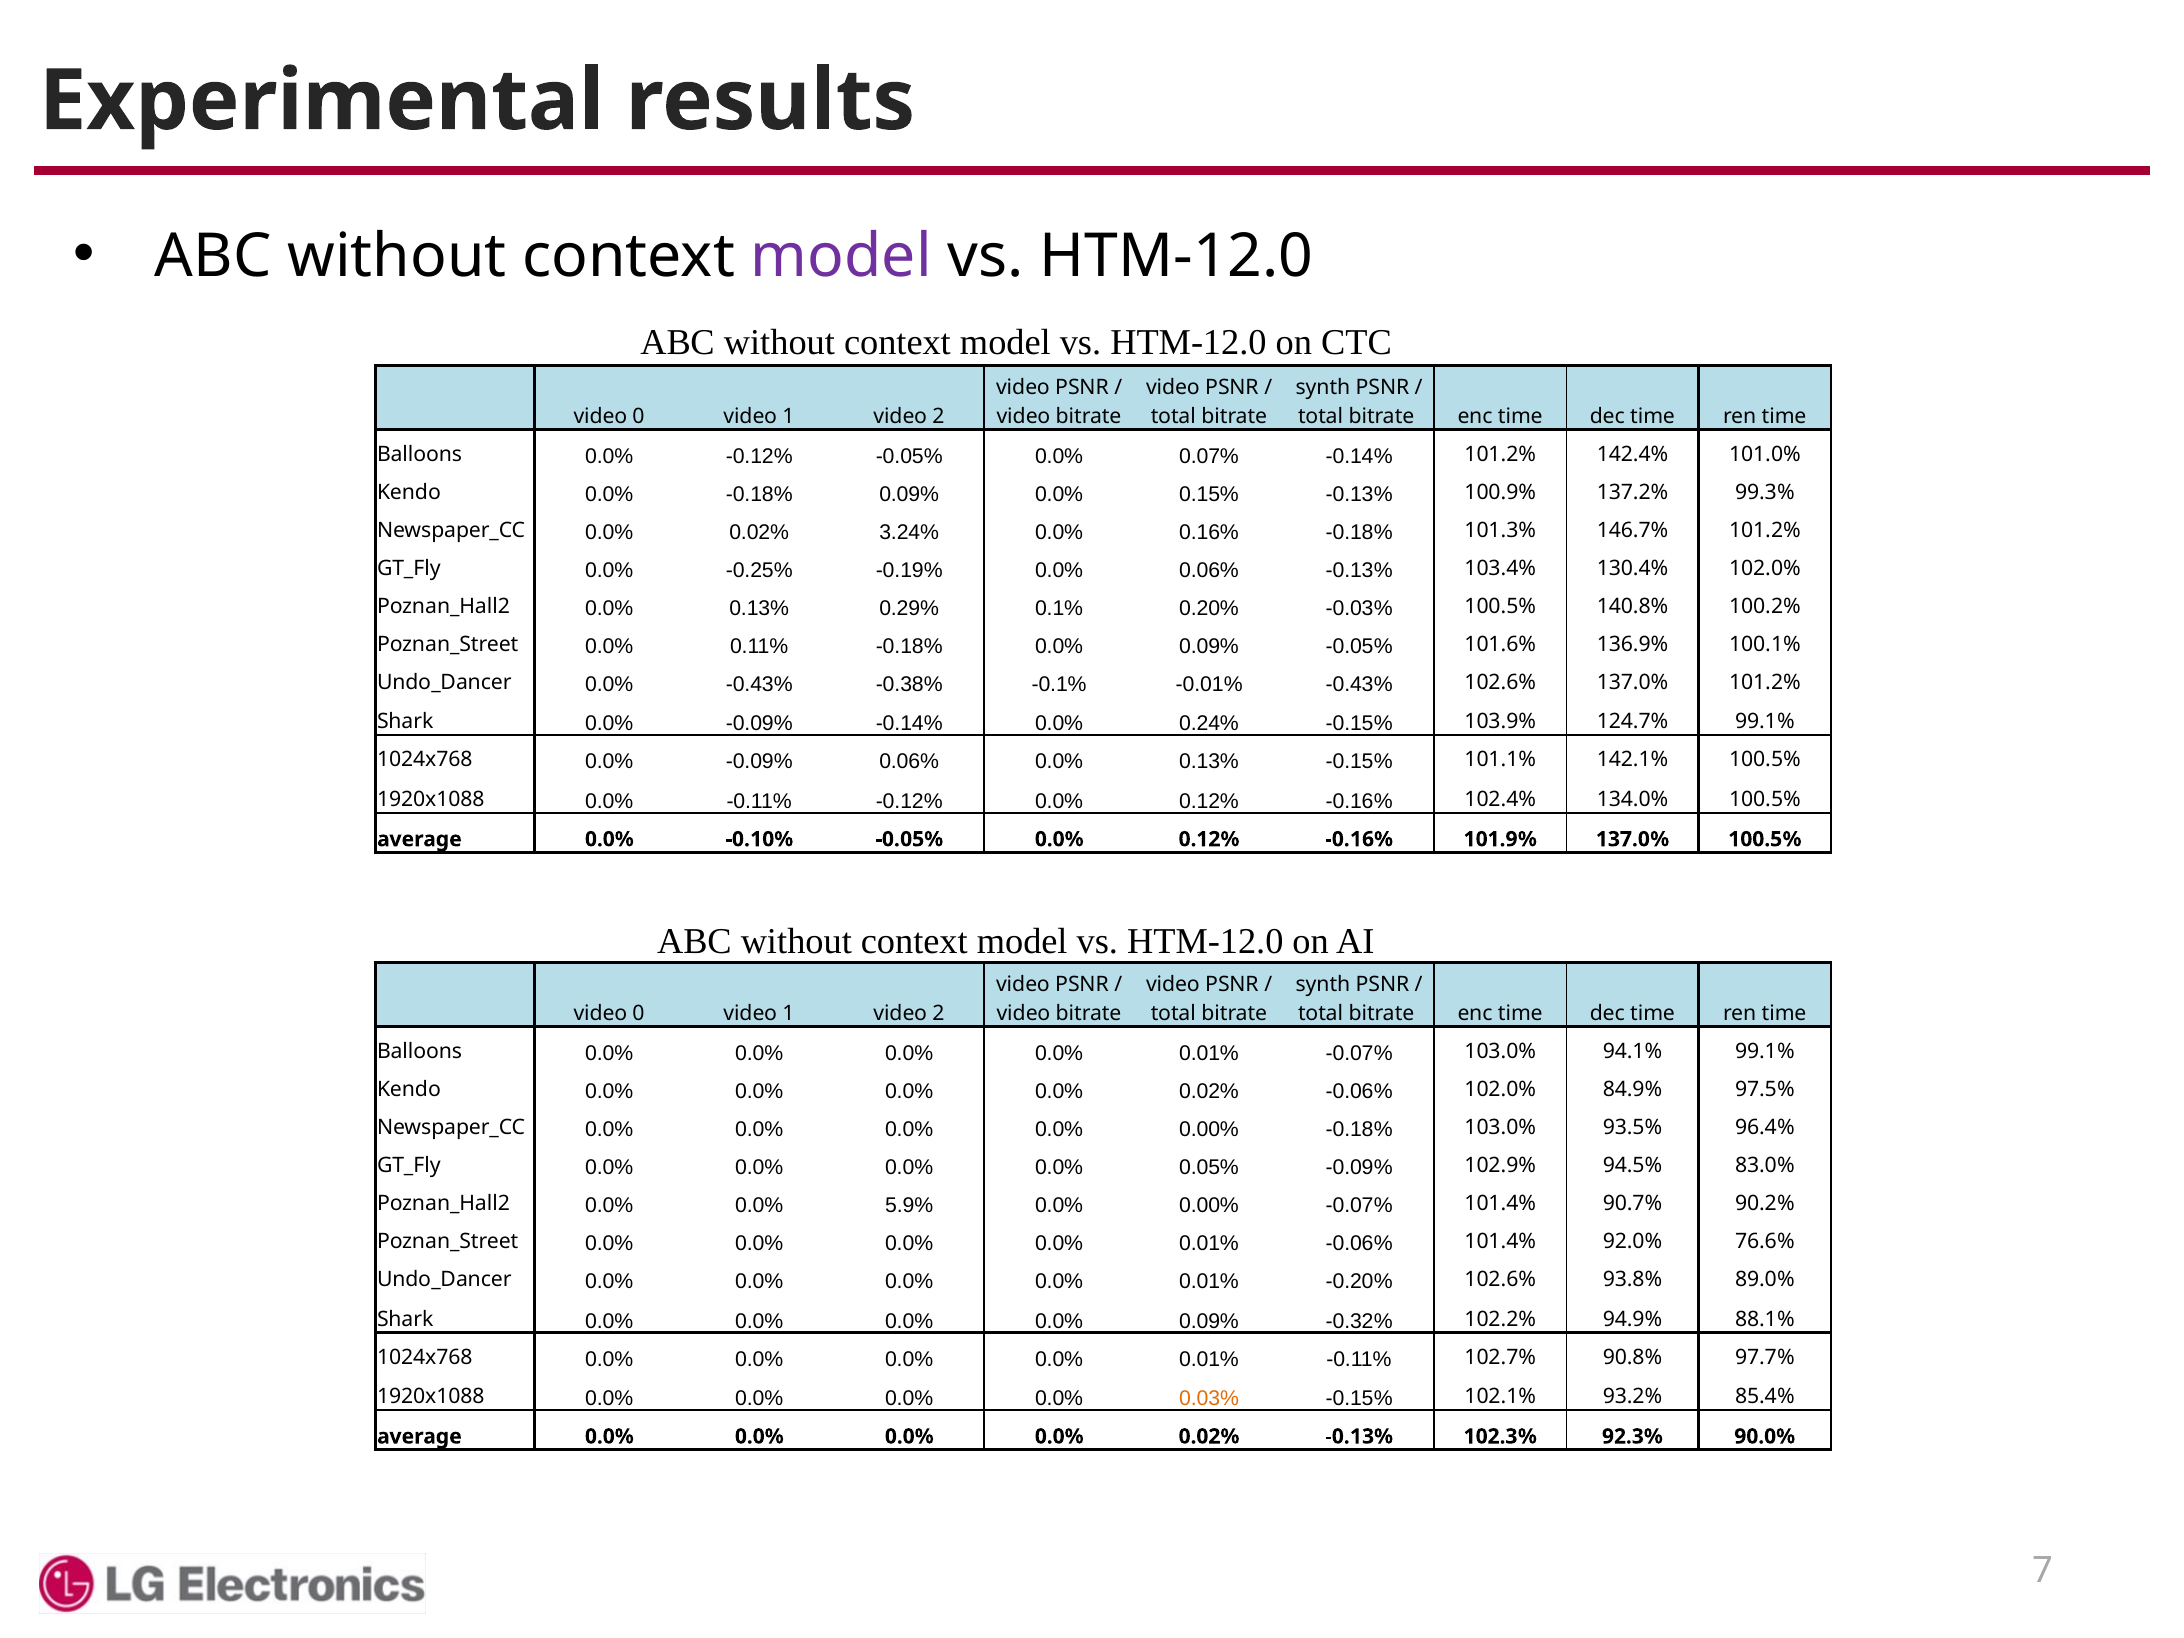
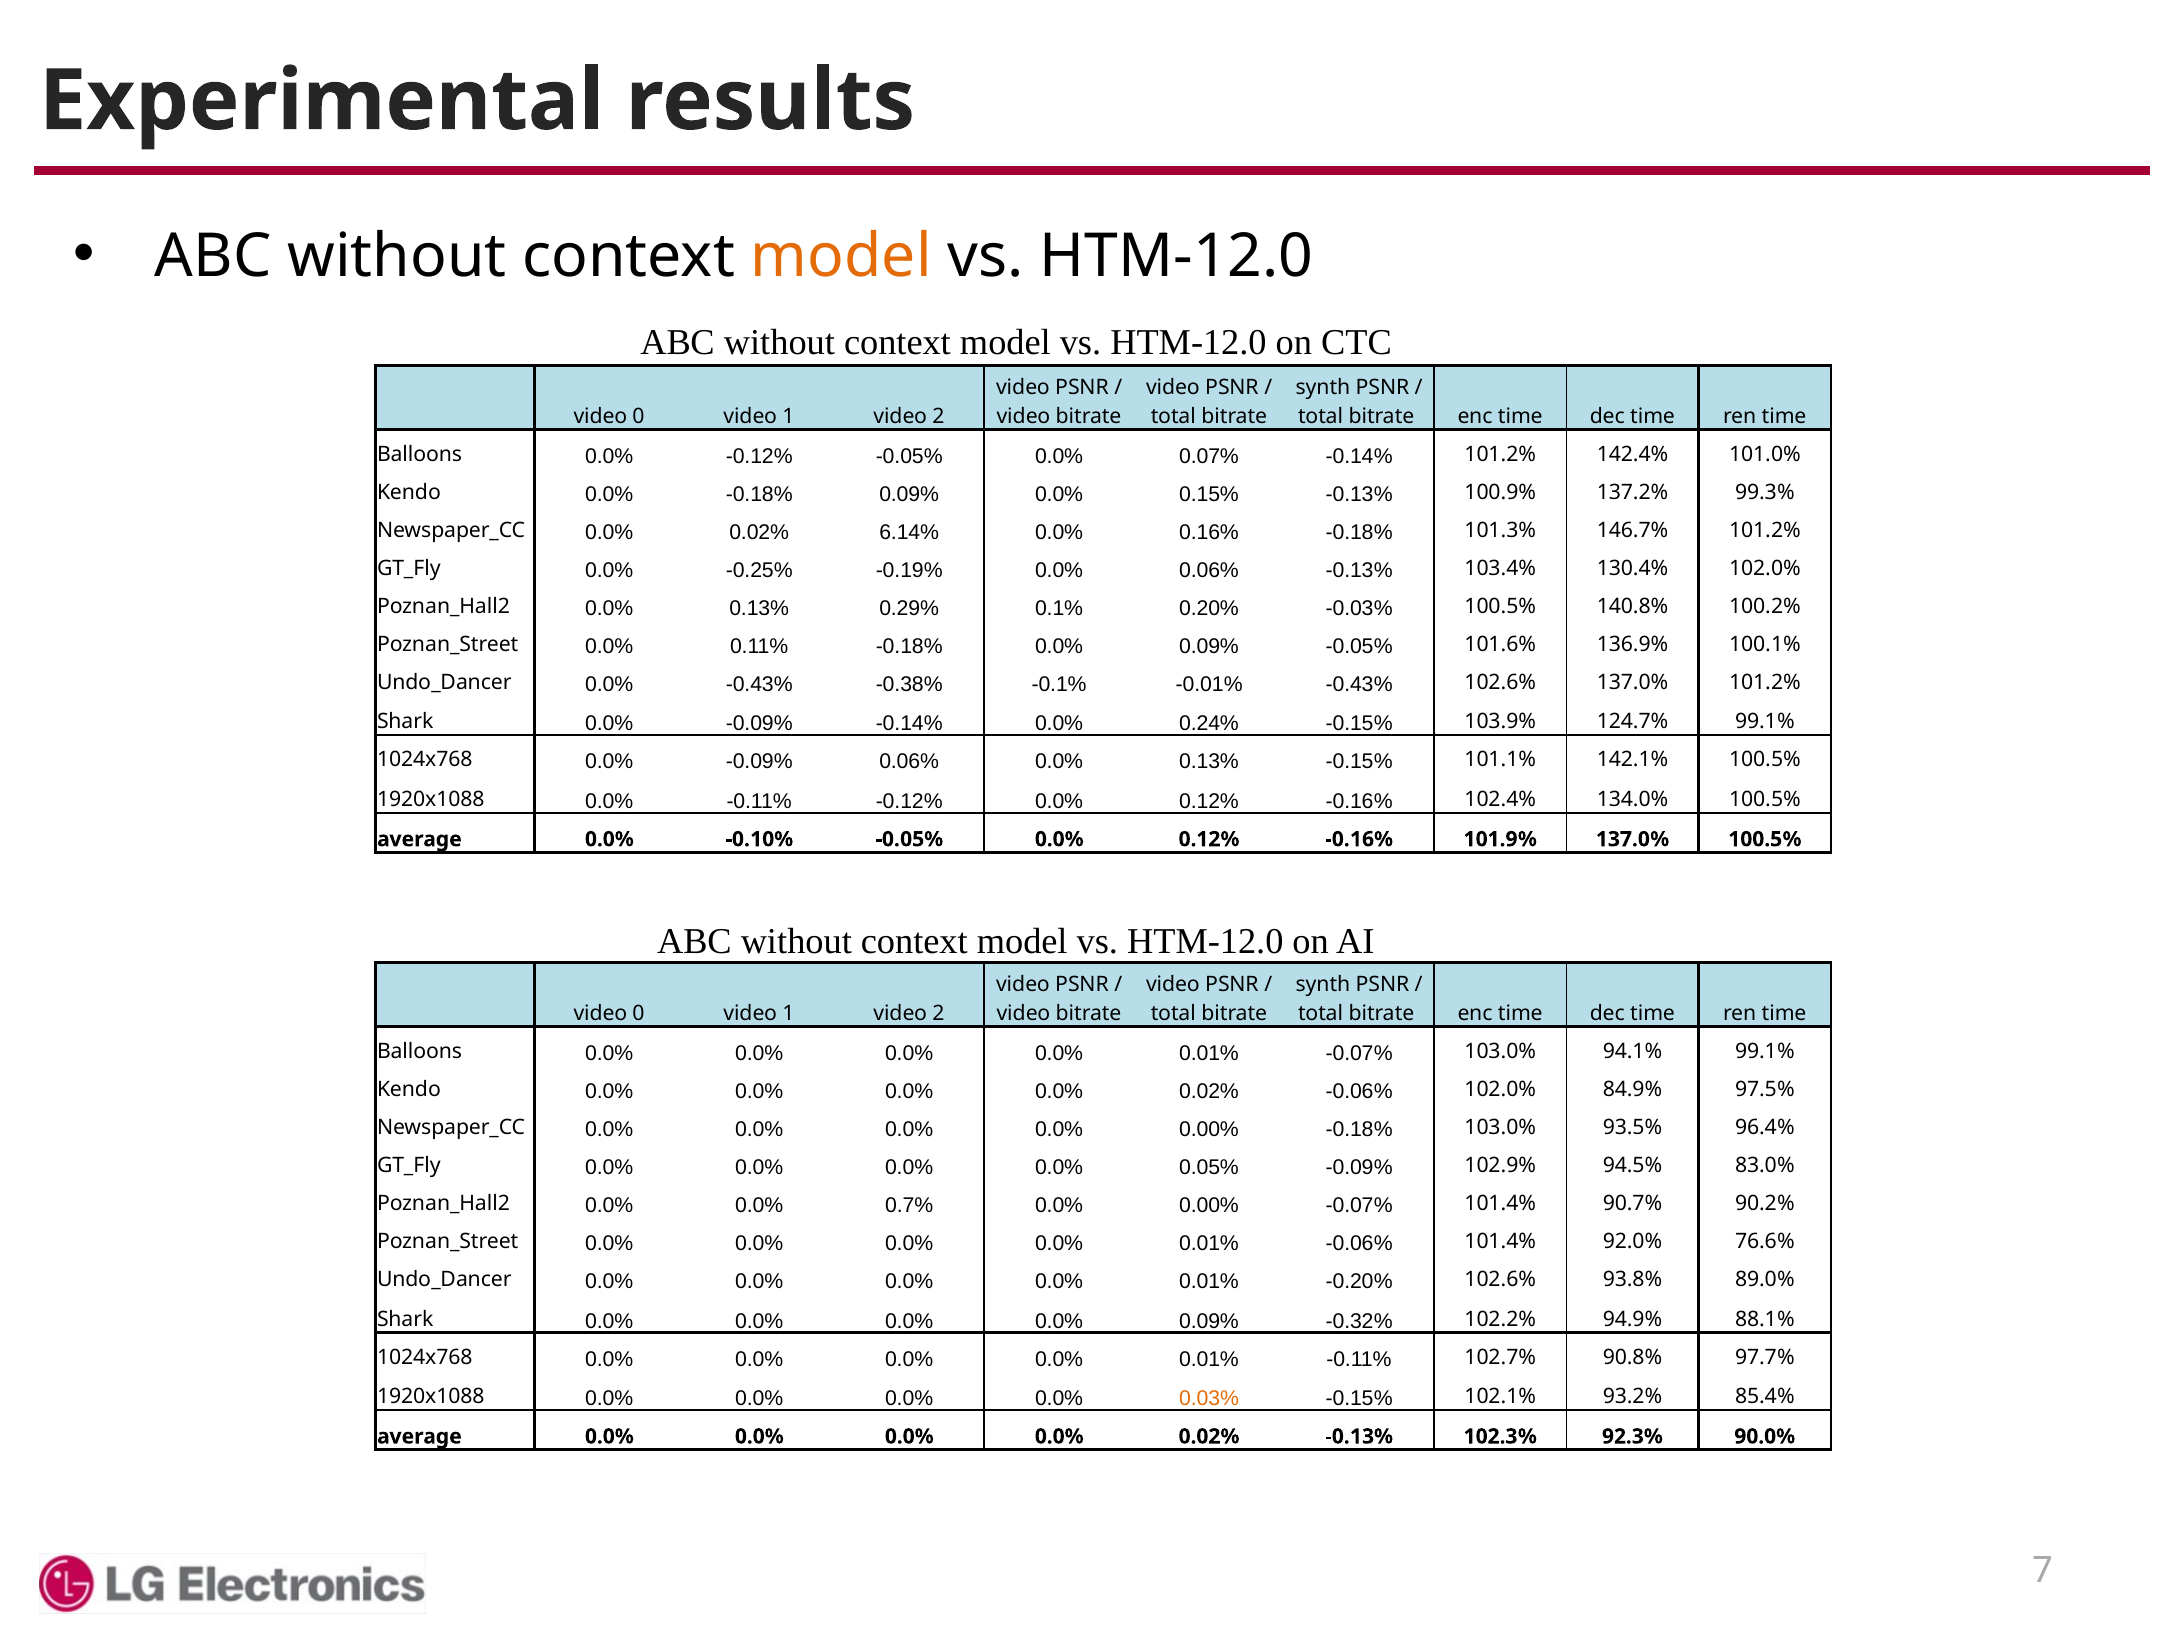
model colour: purple -> orange (841, 256)
3.24%: 3.24% -> 6.14% (909, 532)
5.9%: 5.9% -> 0.7% (909, 1205)
